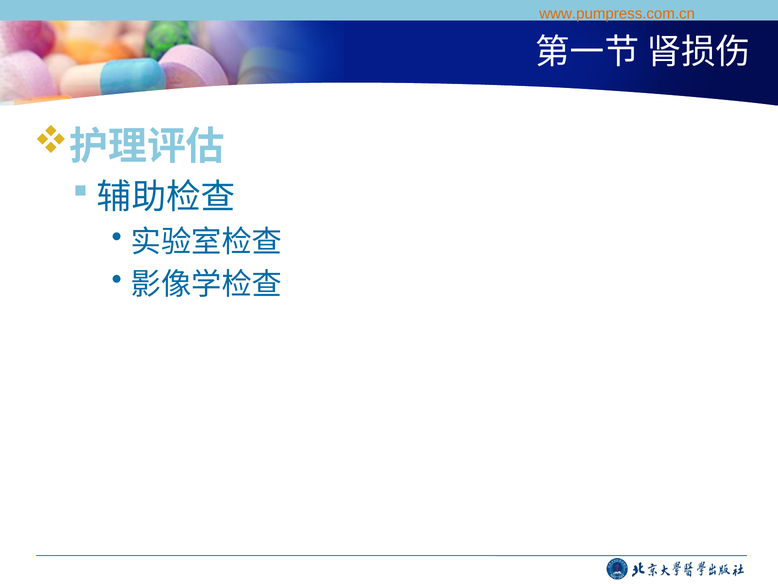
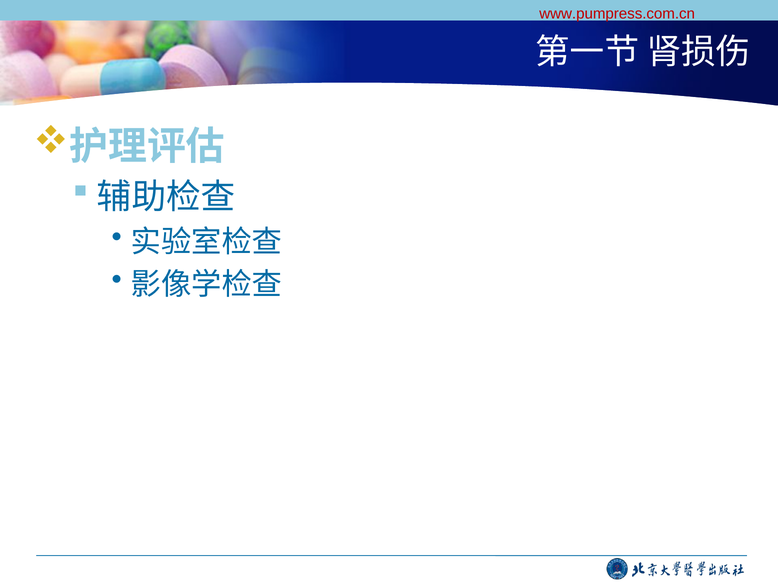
www.pumpress.com.cn colour: orange -> red (617, 14)
